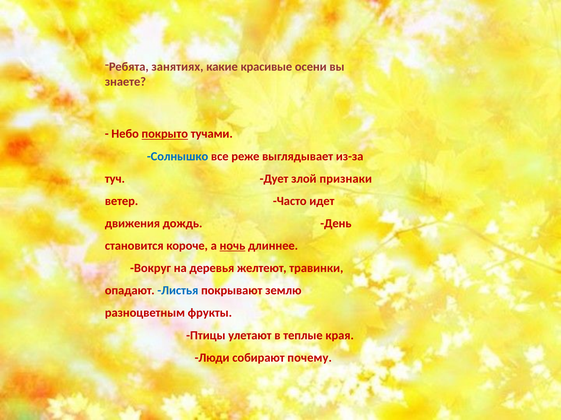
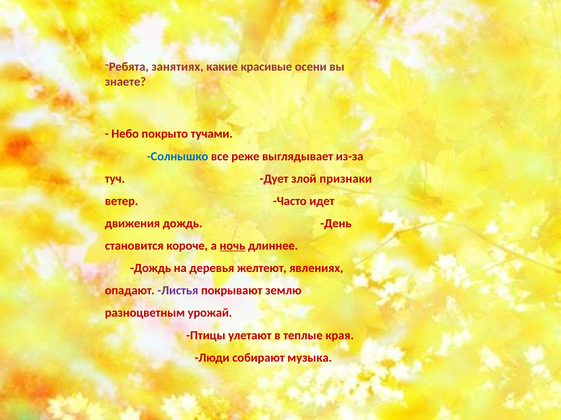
покрыто underline: present -> none (165, 134)
Вокруг: Вокруг -> Дождь (151, 269)
травинки: травинки -> явлениях (316, 269)
Листья colour: blue -> purple (178, 291)
фрукты: фрукты -> урожай (210, 313)
почему: почему -> музыка (310, 358)
